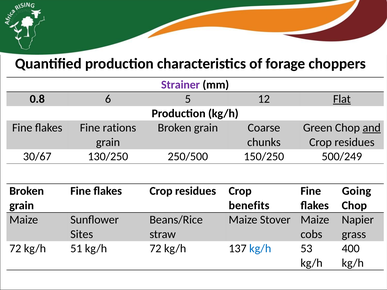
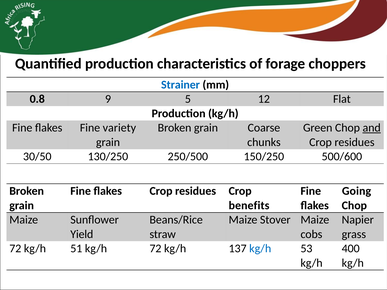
Strainer colour: purple -> blue (180, 85)
6: 6 -> 9 (108, 99)
Flat underline: present -> none (342, 99)
rations: rations -> variety (119, 128)
30/67: 30/67 -> 30/50 (37, 157)
500/249: 500/249 -> 500/600 (342, 157)
Sites: Sites -> Yield (82, 234)
